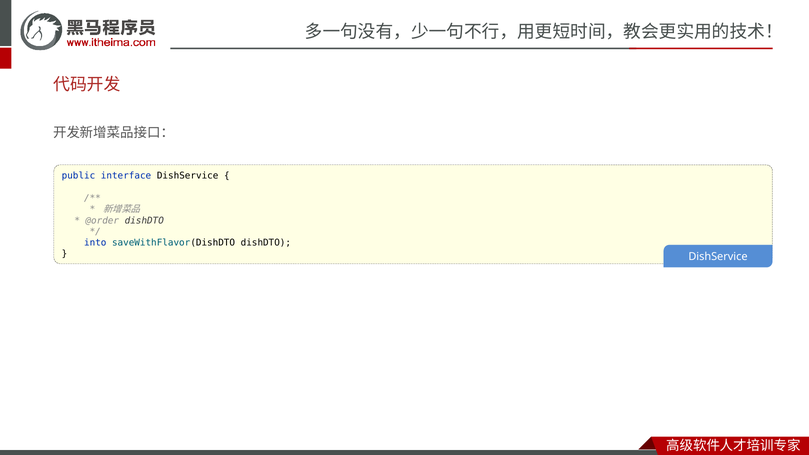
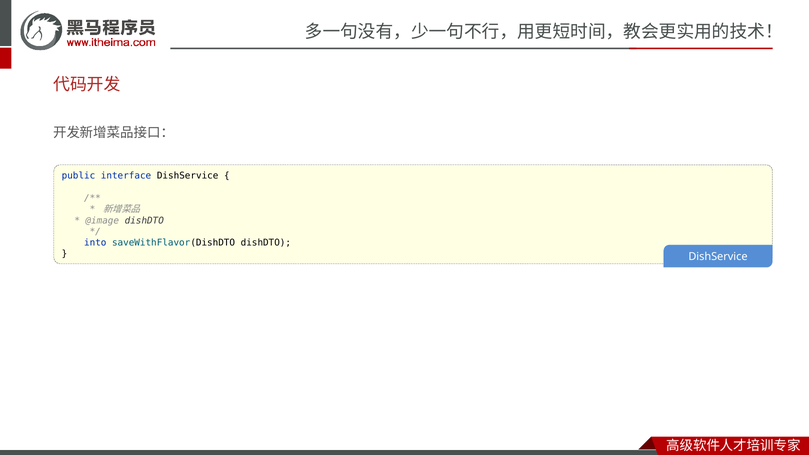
@order: @order -> @image (102, 220)
